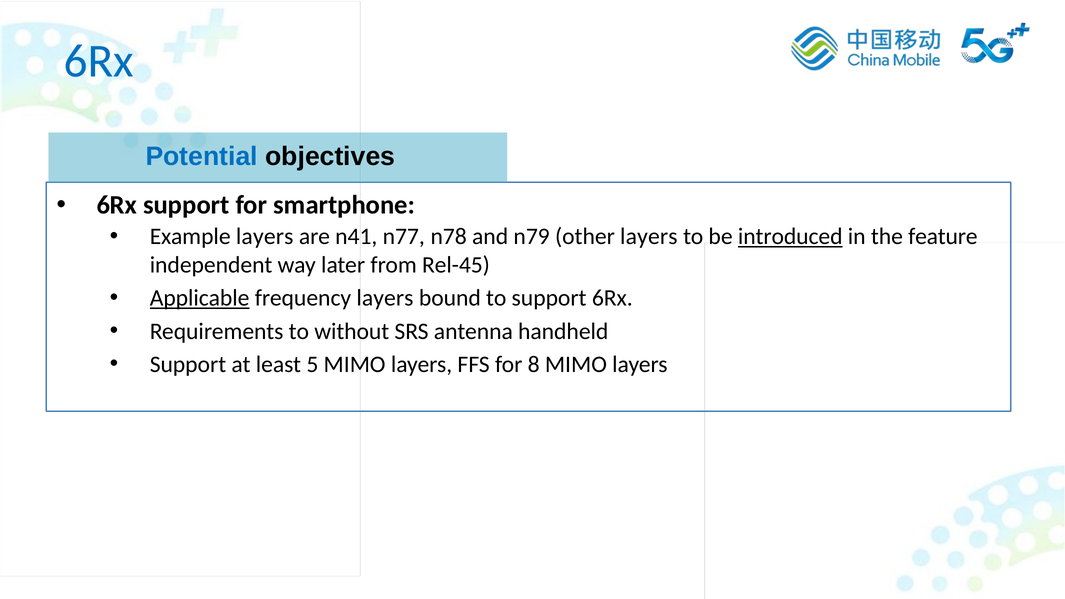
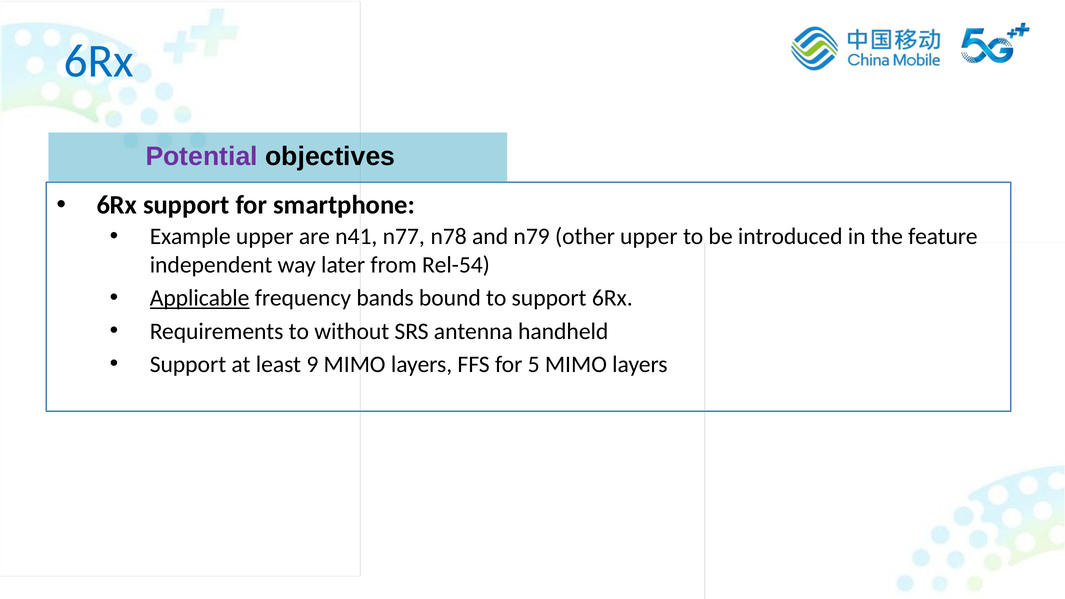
Potential colour: blue -> purple (202, 157)
Example layers: layers -> upper (265, 237)
other layers: layers -> upper (649, 237)
introduced underline: present -> none (790, 237)
Rel-45: Rel-45 -> Rel-54 (456, 265)
frequency layers: layers -> bands (385, 298)
5: 5 -> 9 (312, 364)
8: 8 -> 5 (534, 364)
